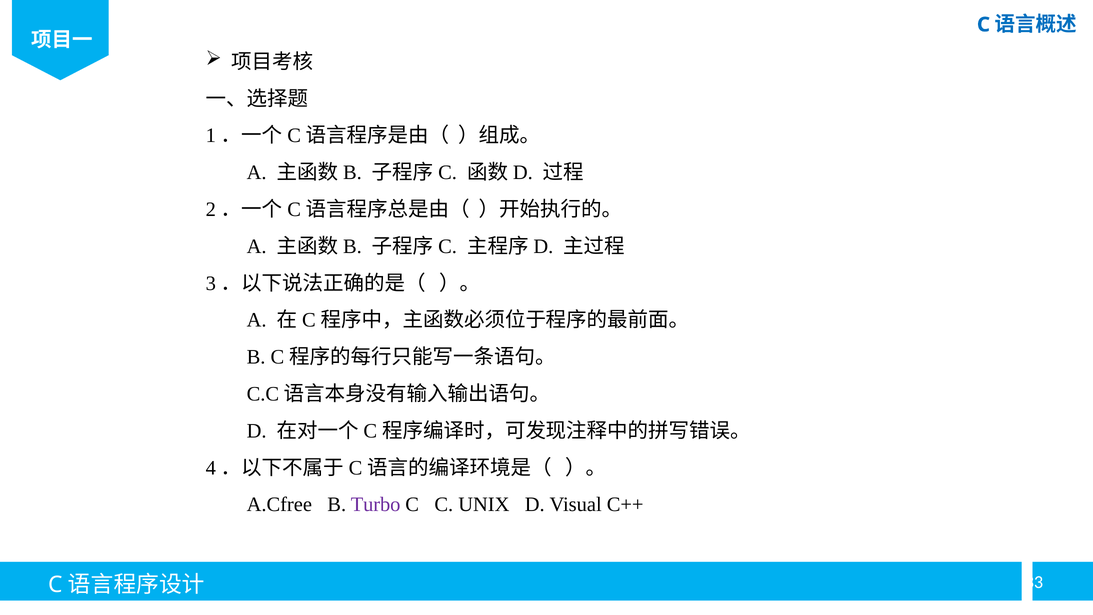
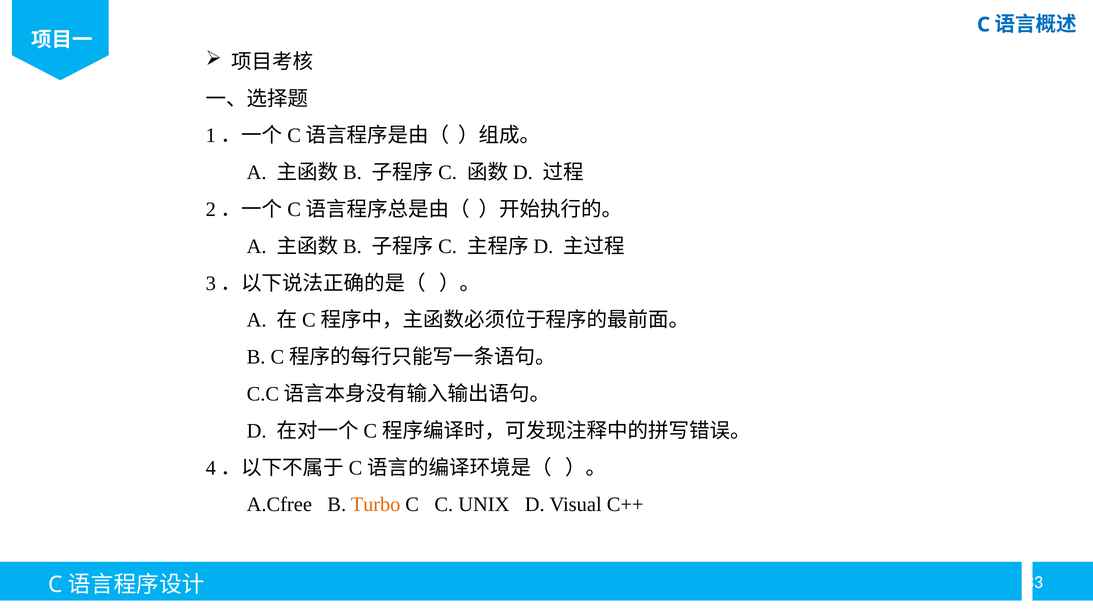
Turbo colour: purple -> orange (376, 504)
